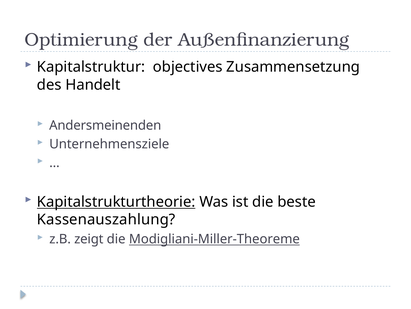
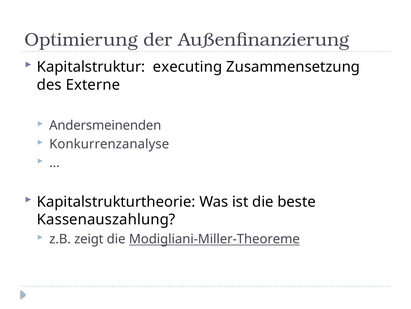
objectives: objectives -> executing (188, 67)
Handelt: Handelt -> Externe (93, 85)
Unternehmensziele: Unternehmensziele -> Konkurrenzanalyse (109, 144)
Kapitalstrukturtheorie underline: present -> none (116, 201)
